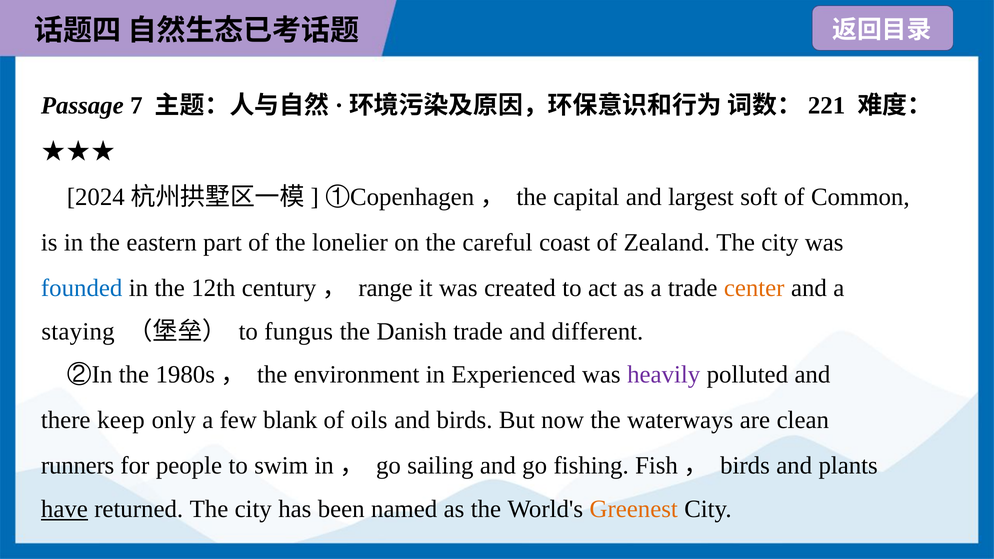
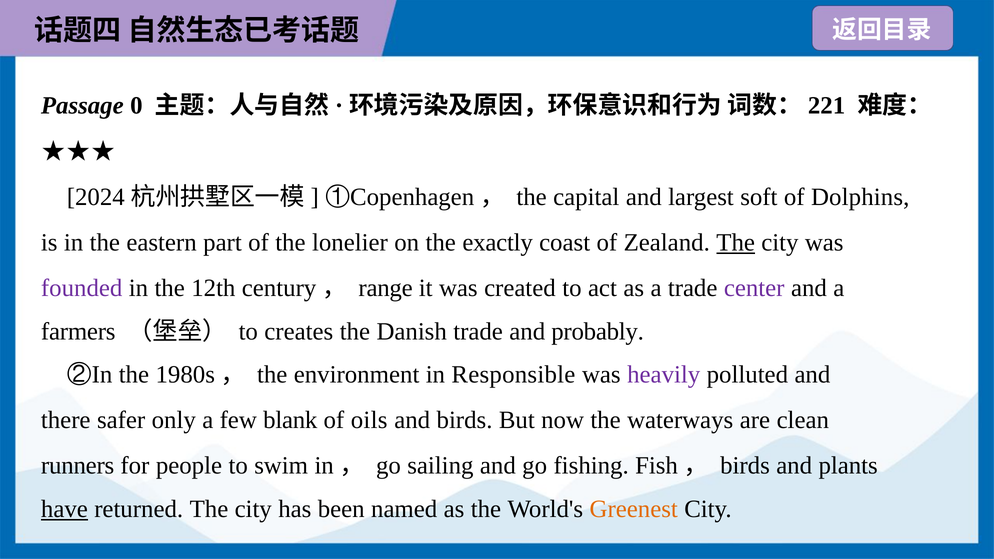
7: 7 -> 0 (136, 106)
Common: Common -> Dolphins (860, 197)
careful: careful -> exactly (498, 242)
The underline: none -> present (736, 242)
founded colour: blue -> purple (82, 288)
center colour: orange -> purple (754, 288)
staying: staying -> farmers (78, 331)
fungus: fungus -> creates (299, 331)
different: different -> probably (598, 331)
Experienced: Experienced -> Responsible (513, 374)
keep: keep -> safer (121, 420)
